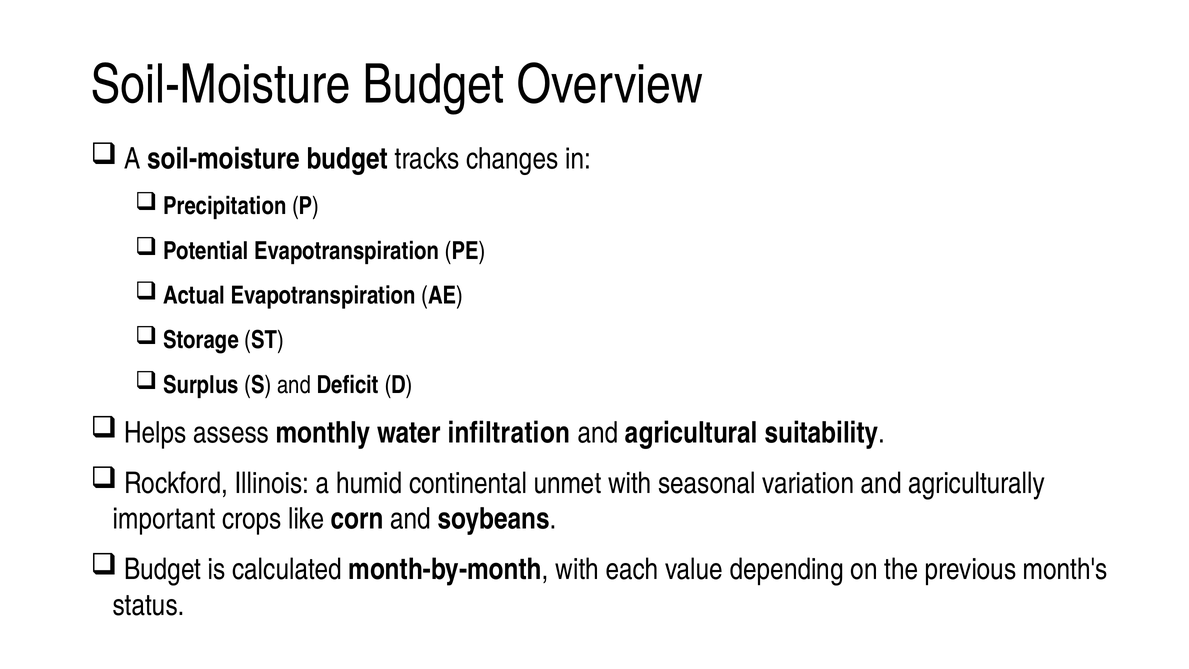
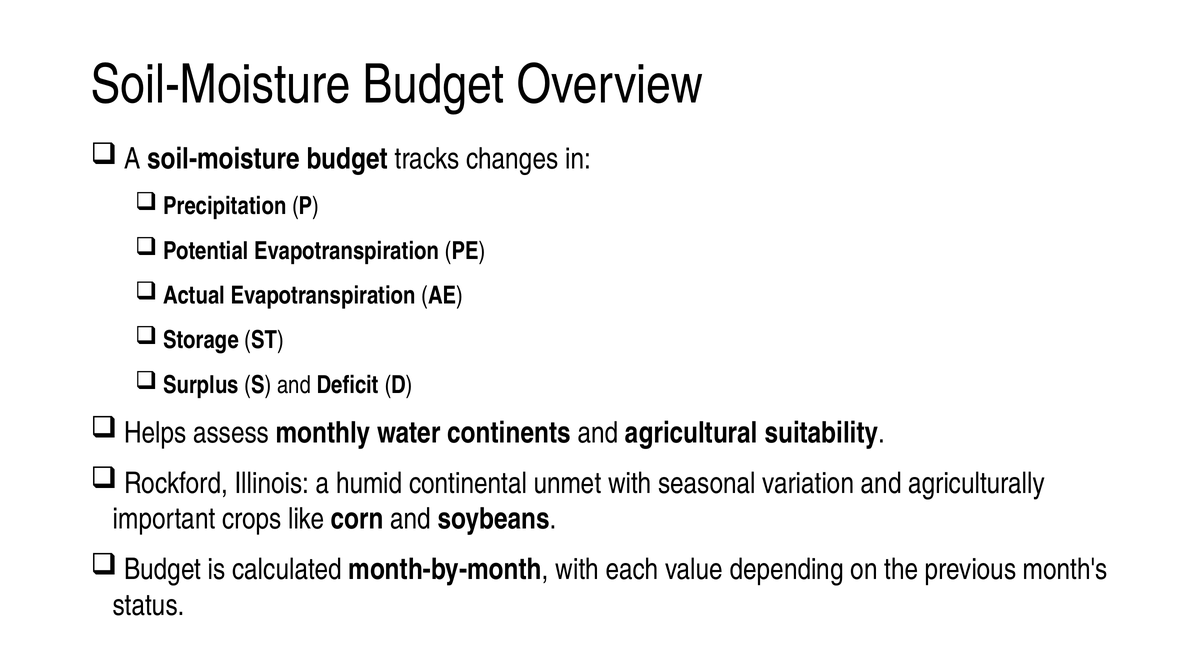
infiltration: infiltration -> continents (509, 433)
